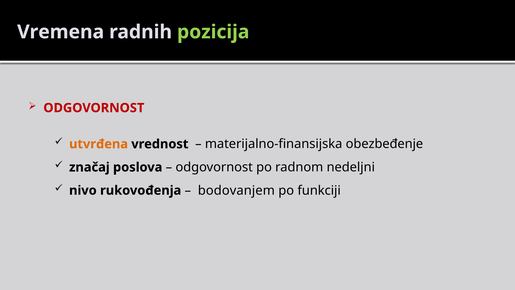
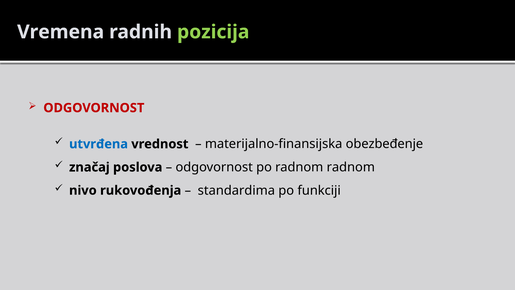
utvrđena colour: orange -> blue (99, 144)
radnom nedeljni: nedeljni -> radnom (351, 167)
bodovanjem: bodovanjem -> standardima (236, 190)
